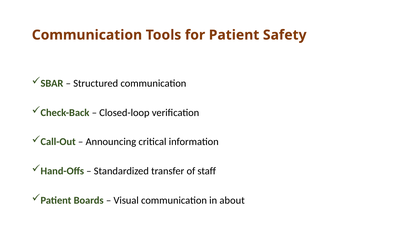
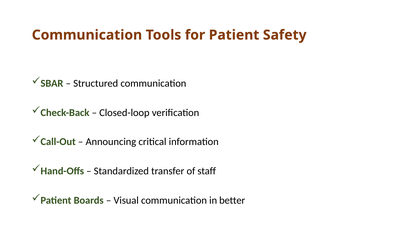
about: about -> better (232, 201)
